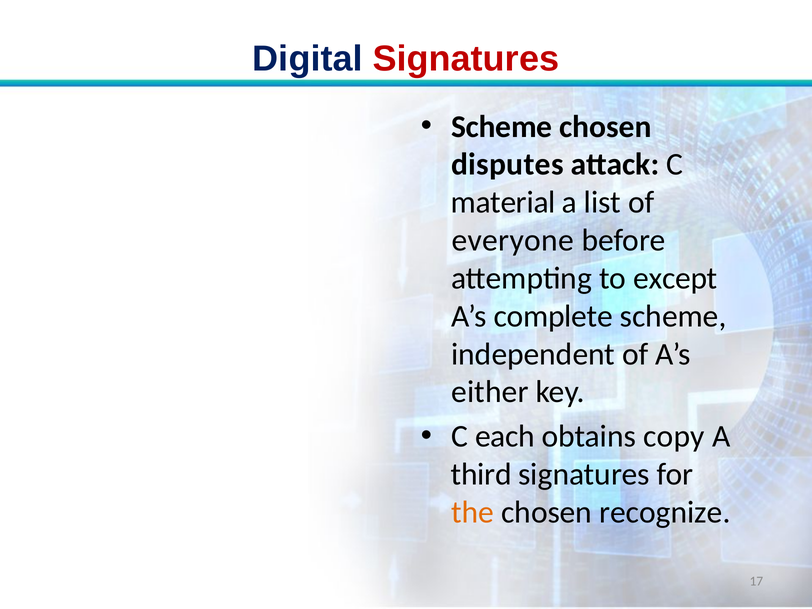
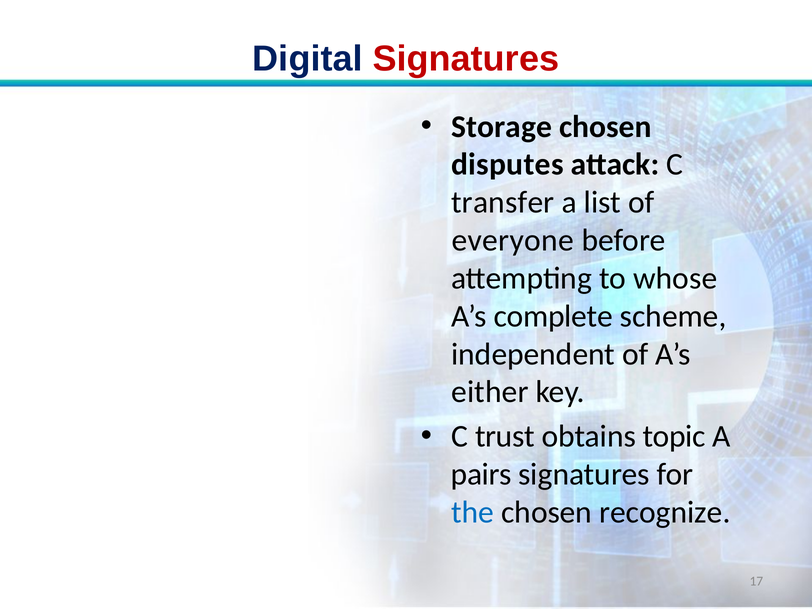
Scheme: Scheme -> Storage (502, 127)
material: material -> transfer (503, 202)
except: except -> whose (675, 278)
each: each -> trust (505, 436)
copy: copy -> topic (674, 436)
third: third -> pairs (481, 474)
the colour: orange -> blue (473, 512)
